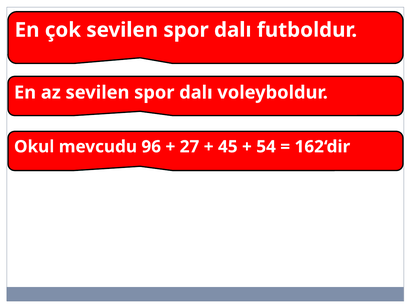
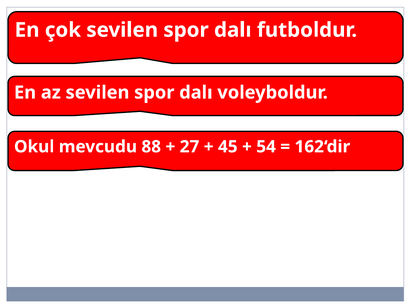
96: 96 -> 88 (151, 147)
